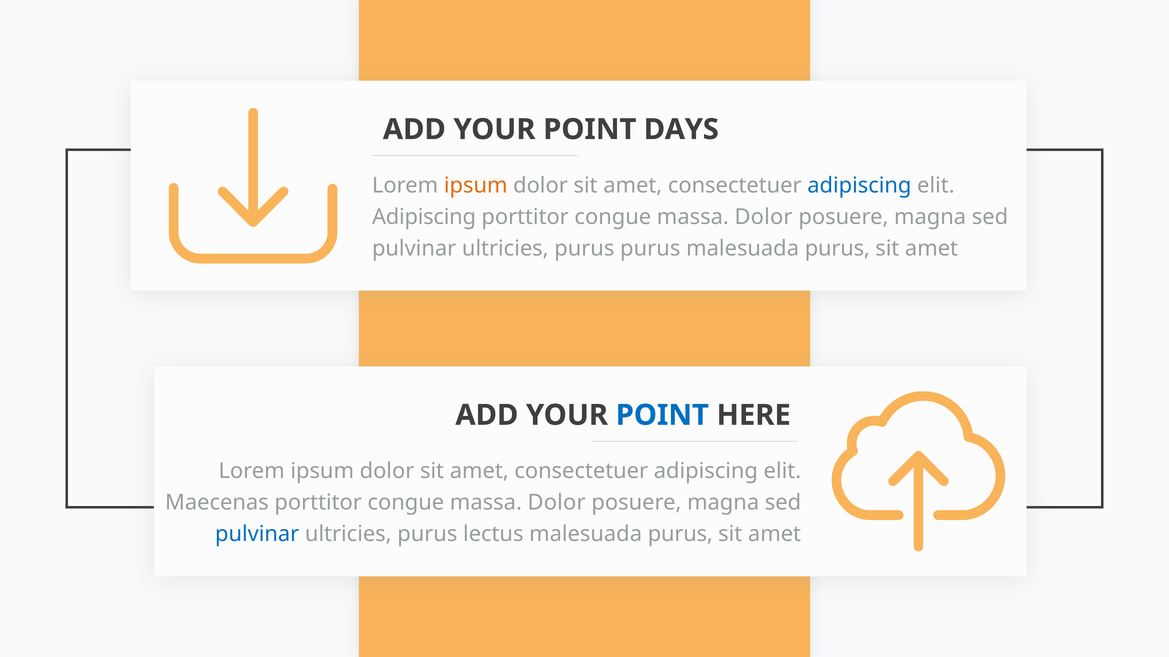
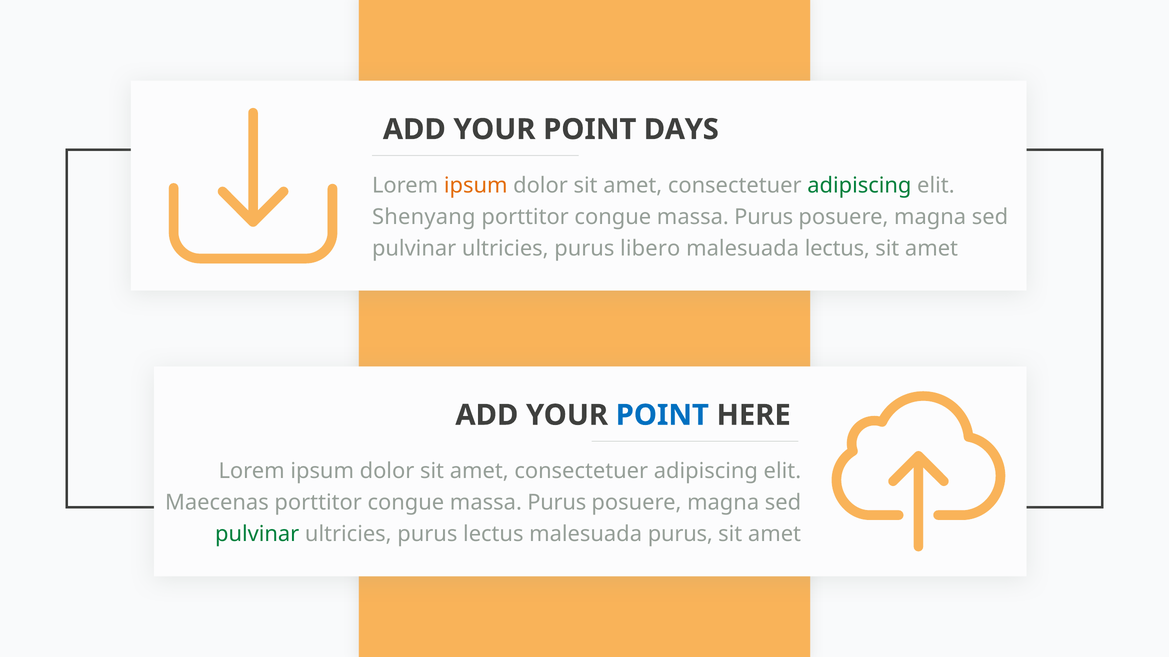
adipiscing colour: blue -> green (859, 186)
Adipiscing: Adipiscing -> Shenyang (424, 217)
Dolor: Dolor -> Purus (764, 217)
purus purus: purus -> libero (650, 249)
purus: purus -> lectus (837, 249)
Dolor: Dolor -> Purus (557, 503)
pulvinar colour: blue -> green (257, 535)
